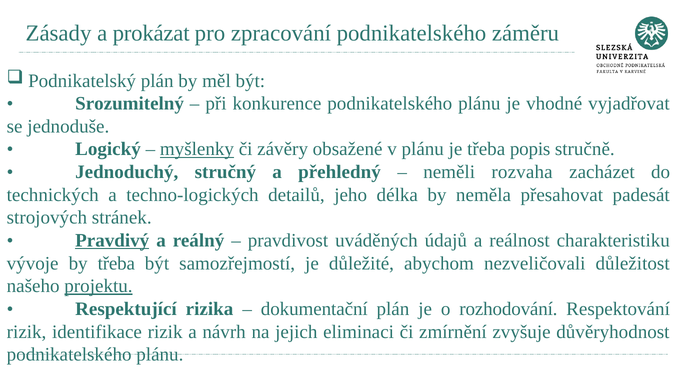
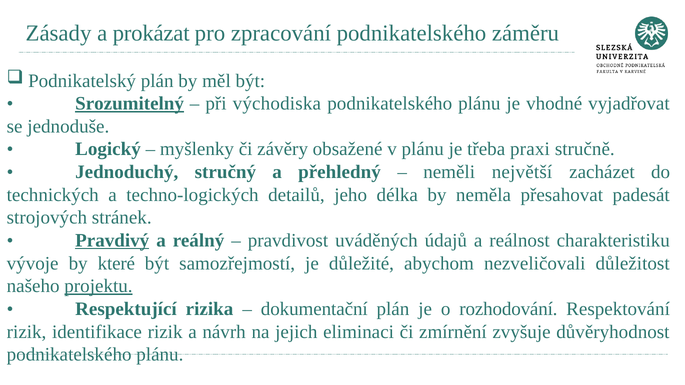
Srozumitelný underline: none -> present (130, 104)
konkurence: konkurence -> východiska (277, 104)
myšlenky underline: present -> none (197, 149)
popis: popis -> praxi (530, 149)
rozvaha: rozvaha -> největší (522, 172)
by třeba: třeba -> které (116, 264)
